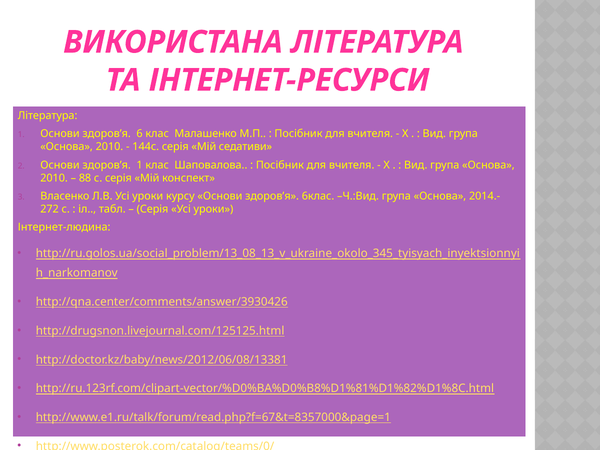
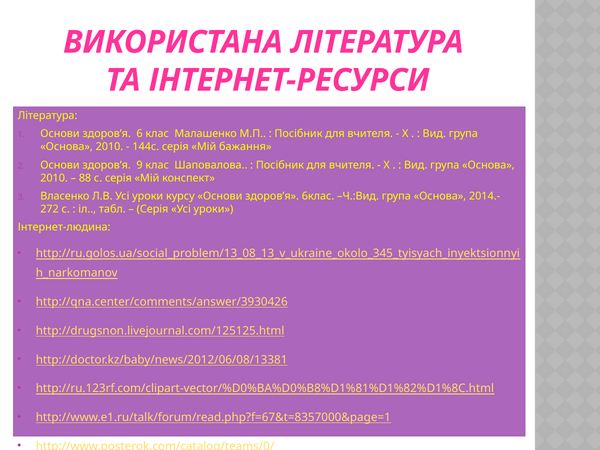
седативи: седативи -> бажання (245, 147)
здоров’я 1: 1 -> 9 (140, 165)
